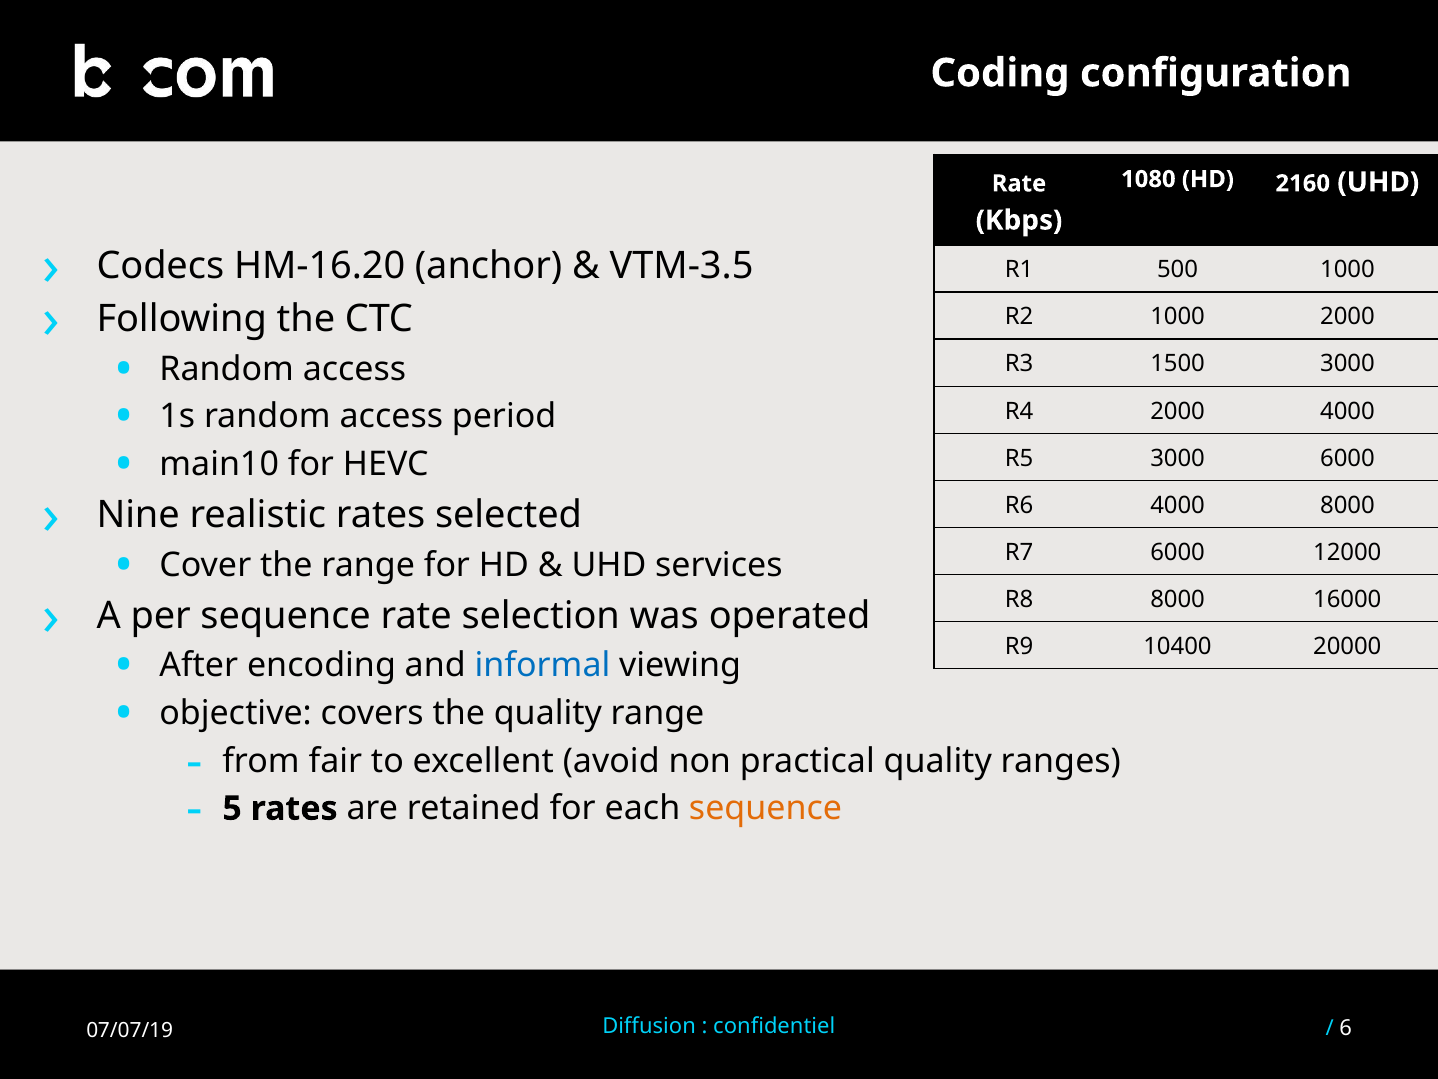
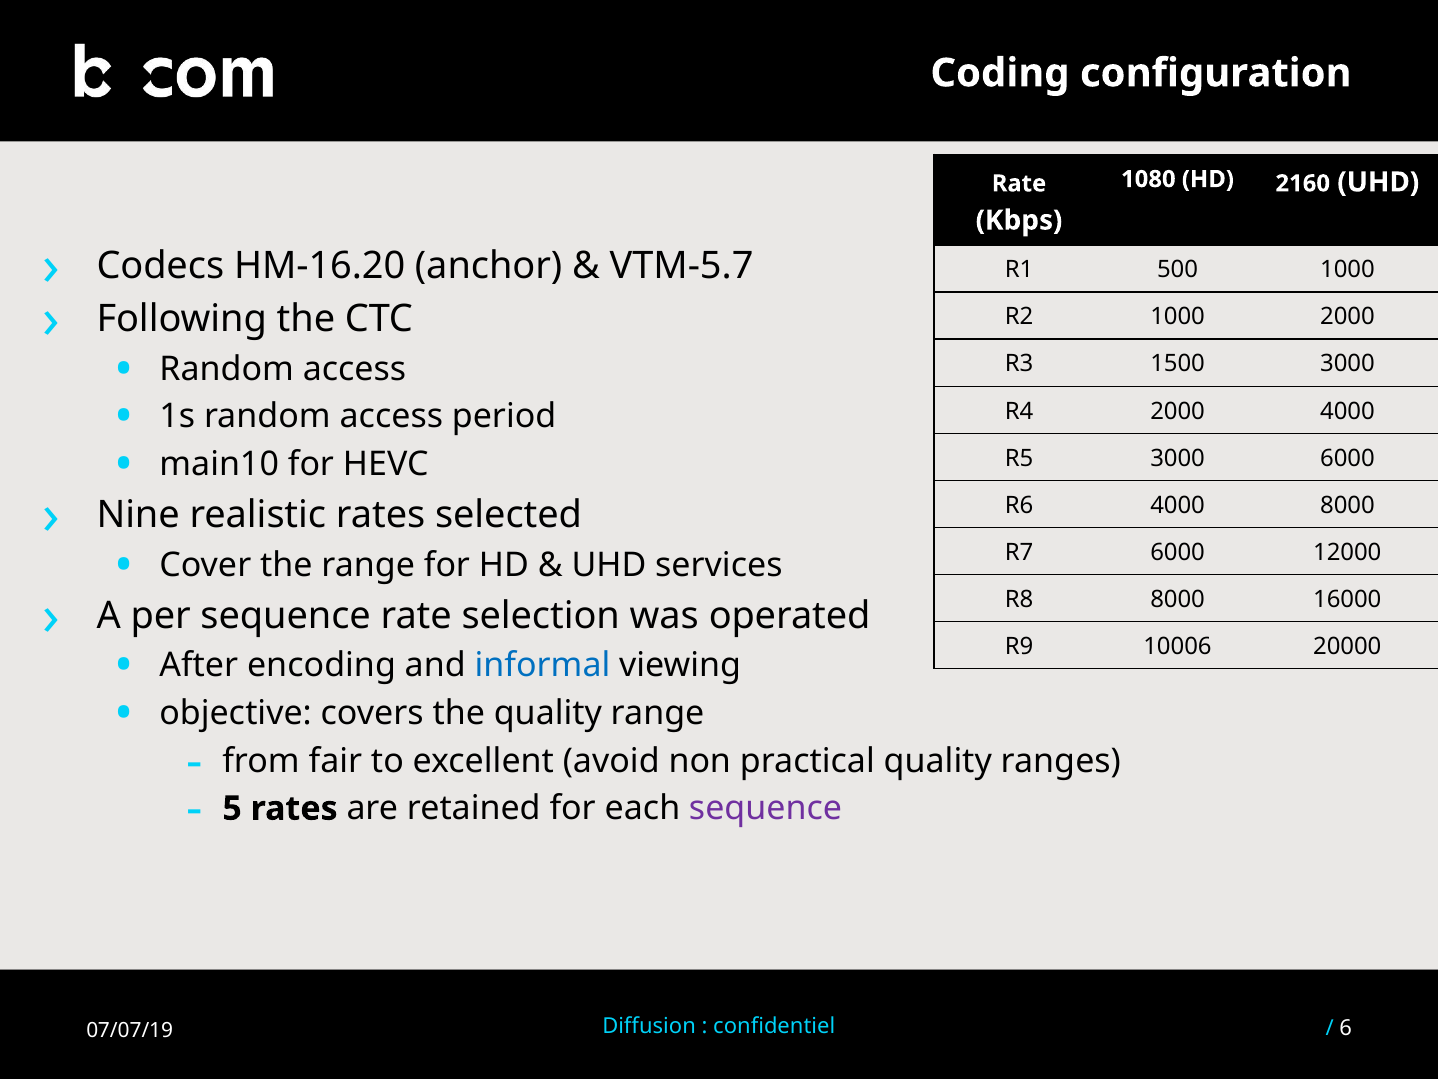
VTM-3.5: VTM-3.5 -> VTM-5.7 (682, 266)
10400: 10400 -> 10006 (1177, 646)
sequence colour: orange -> purple (766, 808)
